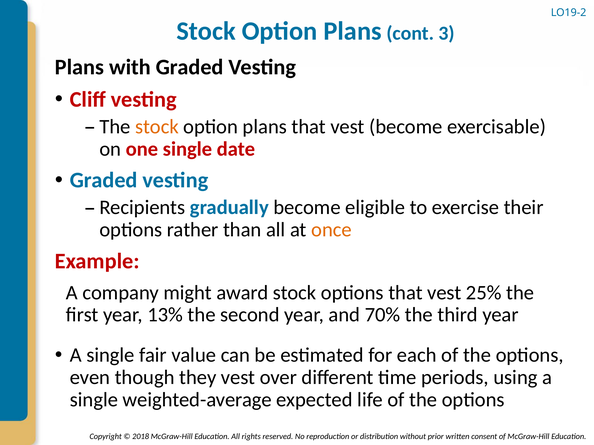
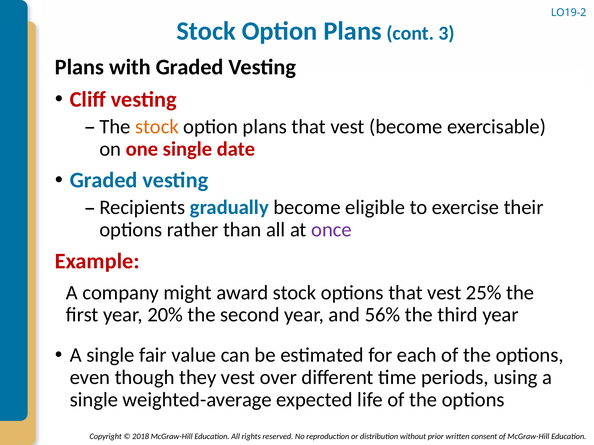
once colour: orange -> purple (332, 230)
13%: 13% -> 20% (165, 315)
70%: 70% -> 56% (382, 315)
